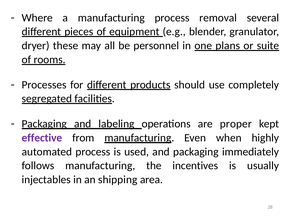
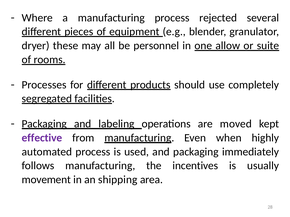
removal: removal -> rejected (218, 18)
plans: plans -> allow (228, 46)
proper: proper -> moved (236, 124)
injectables: injectables -> movement (46, 180)
